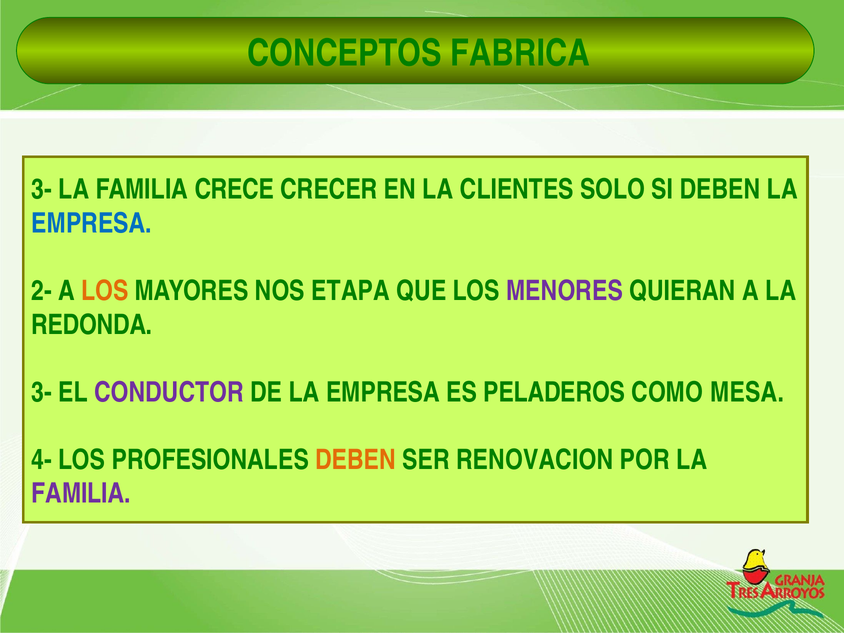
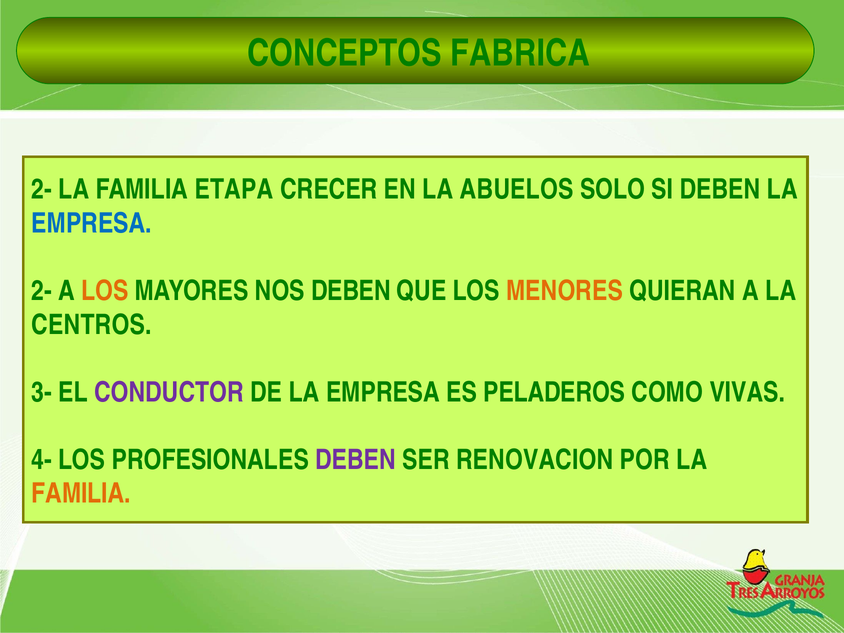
3-: 3- -> 2- (42, 190)
CRECE: CRECE -> ETAPA (234, 190)
CLIENTES: CLIENTES -> ABUELOS (517, 190)
NOS ETAPA: ETAPA -> DEBEN (351, 291)
MENORES colour: purple -> orange (565, 291)
REDONDA: REDONDA -> CENTROS (92, 325)
MESA: MESA -> VIVAS (747, 392)
DEBEN colour: orange -> purple (356, 460)
FAMILIA colour: purple -> orange (81, 494)
